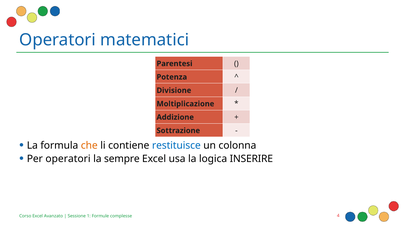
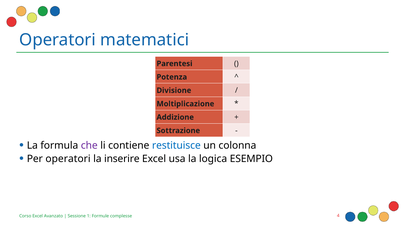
che colour: orange -> purple (89, 145)
sempre: sempre -> inserire (122, 159)
INSERIRE: INSERIRE -> ESEMPIO (251, 159)
